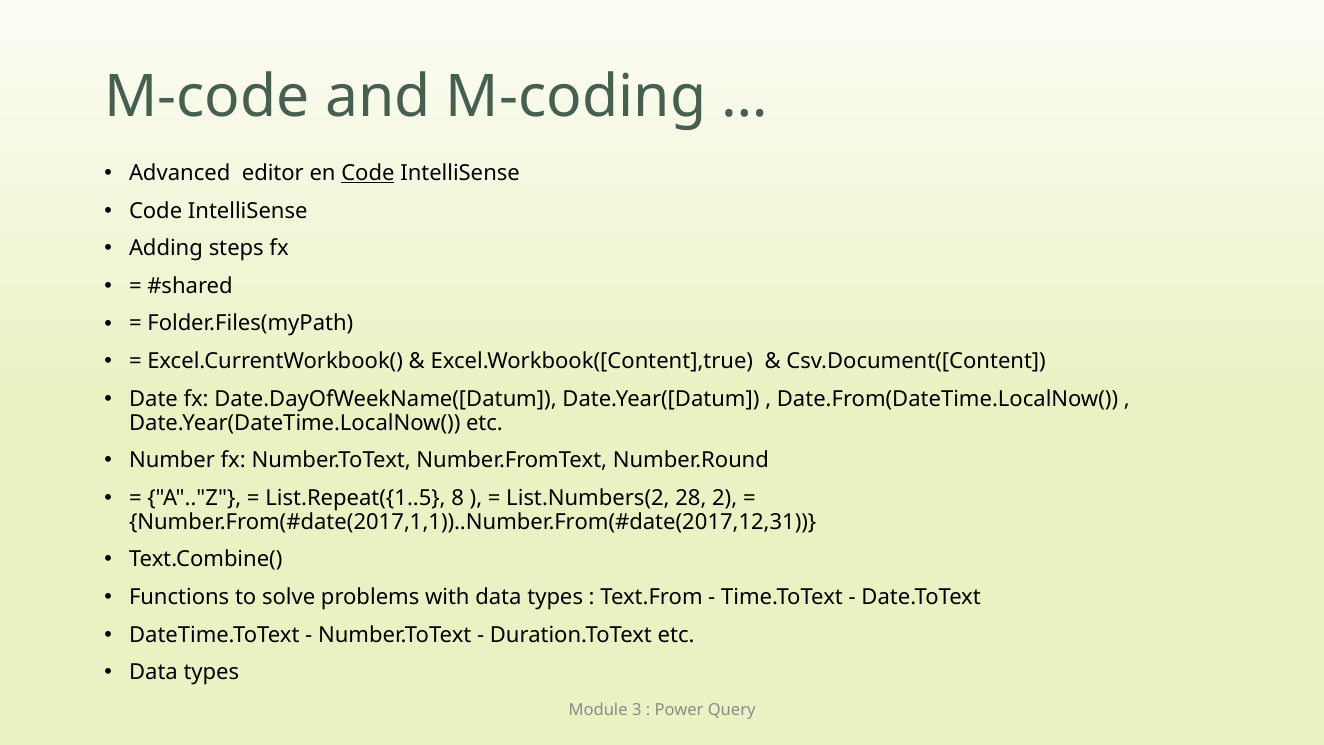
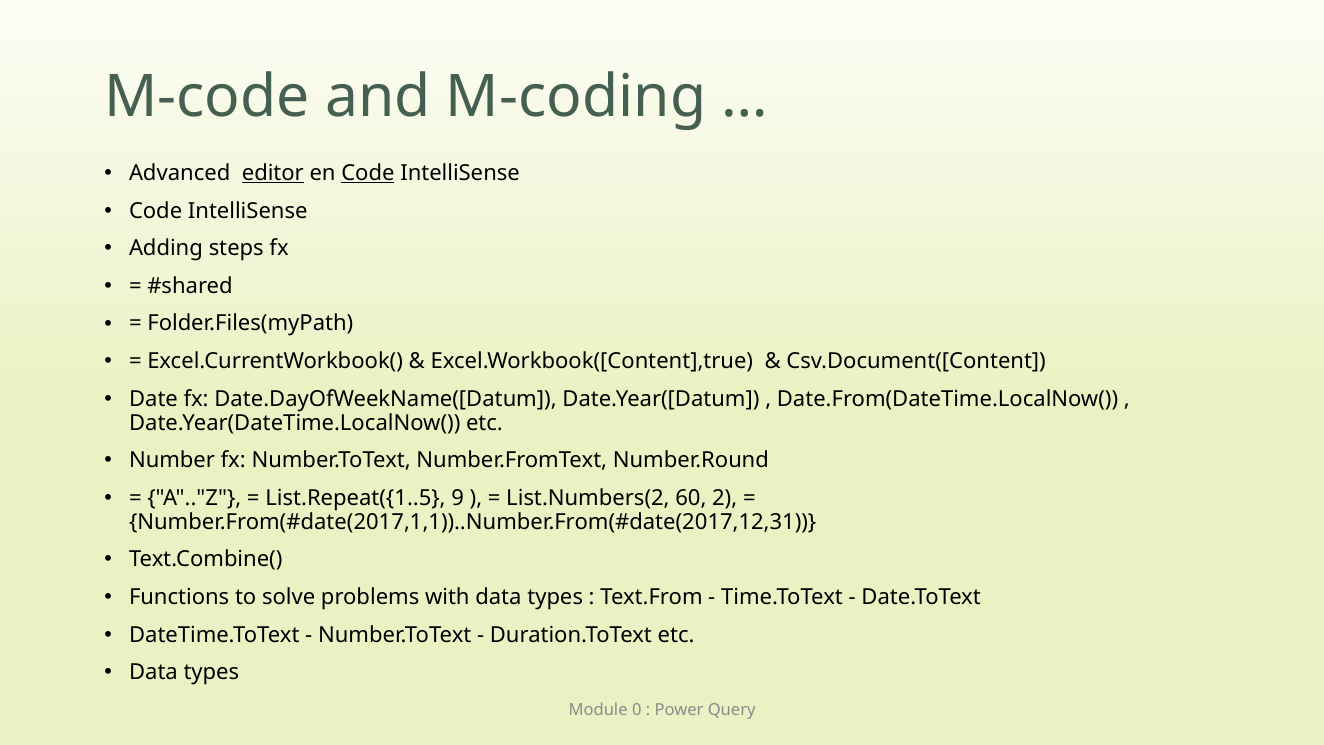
editor underline: none -> present (273, 173)
8: 8 -> 9 (458, 498)
28: 28 -> 60 (691, 498)
3: 3 -> 0 (637, 710)
